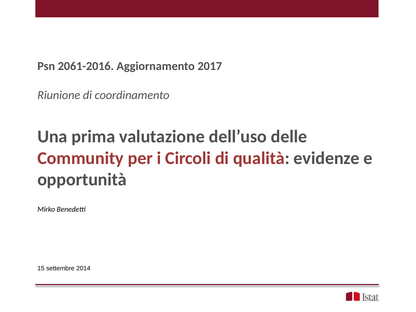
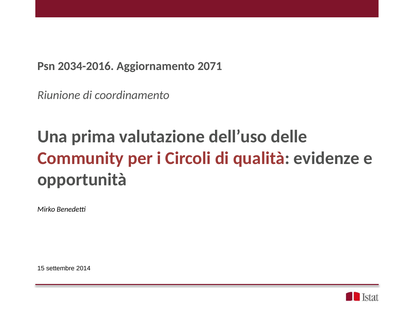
2061-2016: 2061-2016 -> 2034-2016 (86, 66)
2017: 2017 -> 2071 (210, 66)
